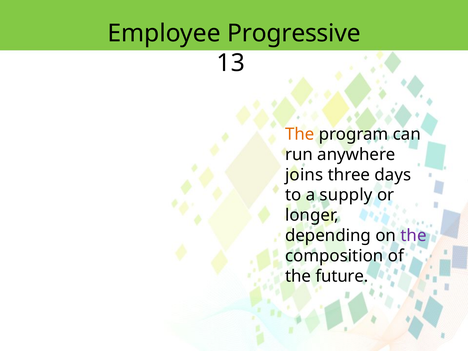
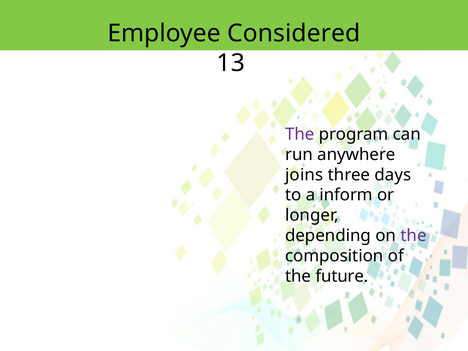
Progressive: Progressive -> Considered (294, 33)
The colour: orange -> purple (300, 134)
supply: supply -> inform (346, 195)
